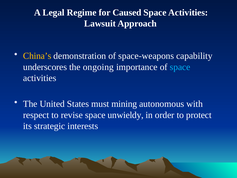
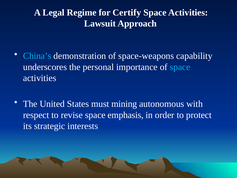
Caused: Caused -> Certify (127, 12)
China’s colour: yellow -> light blue (37, 56)
ongoing: ongoing -> personal (98, 67)
unwieldy: unwieldy -> emphasis (126, 115)
